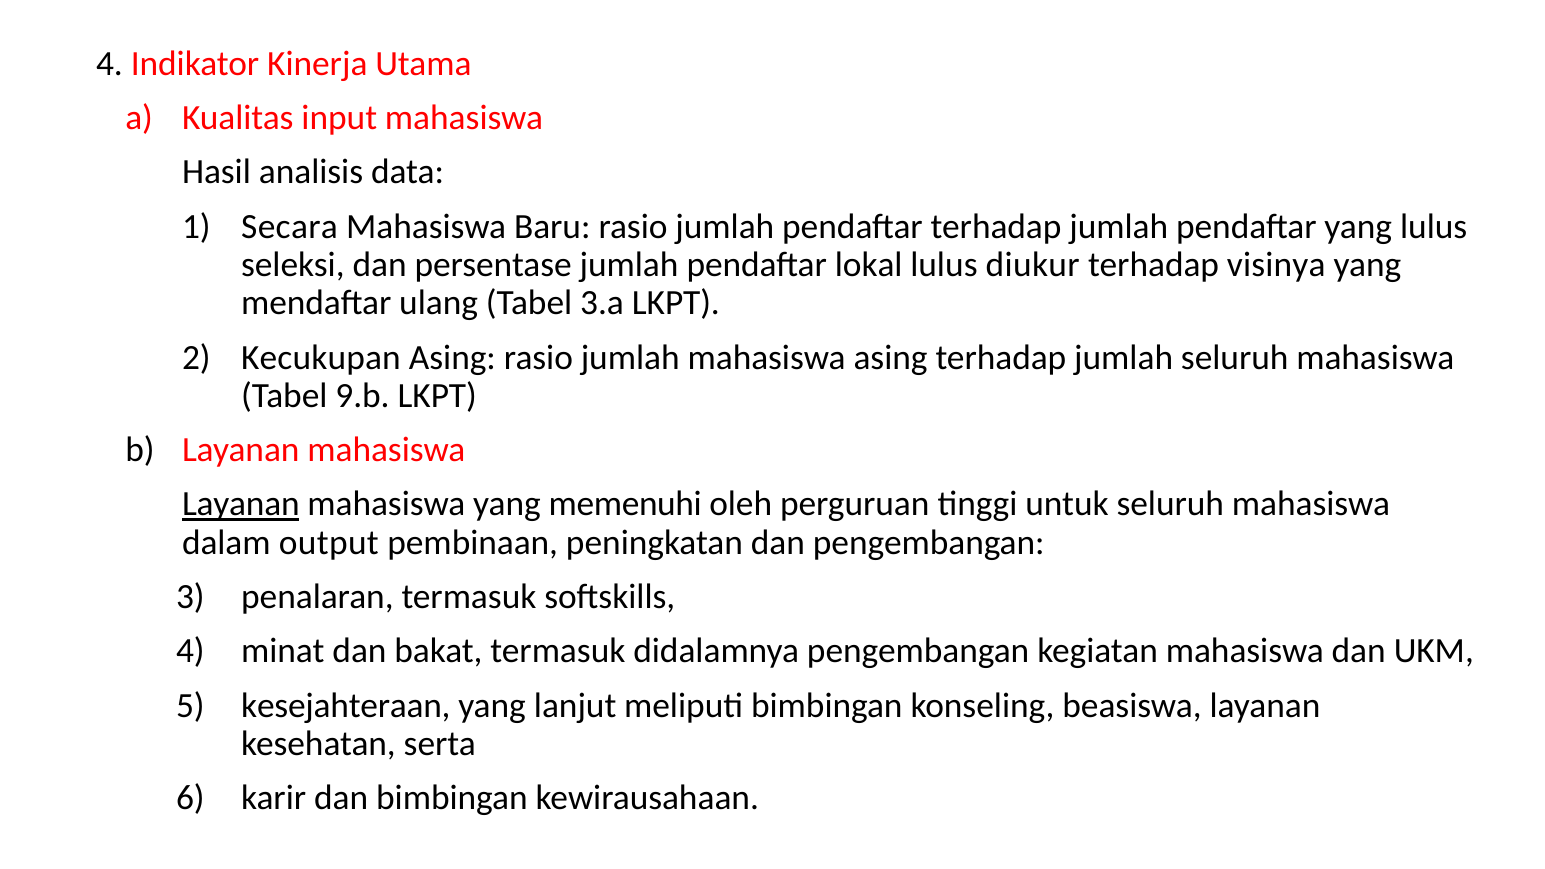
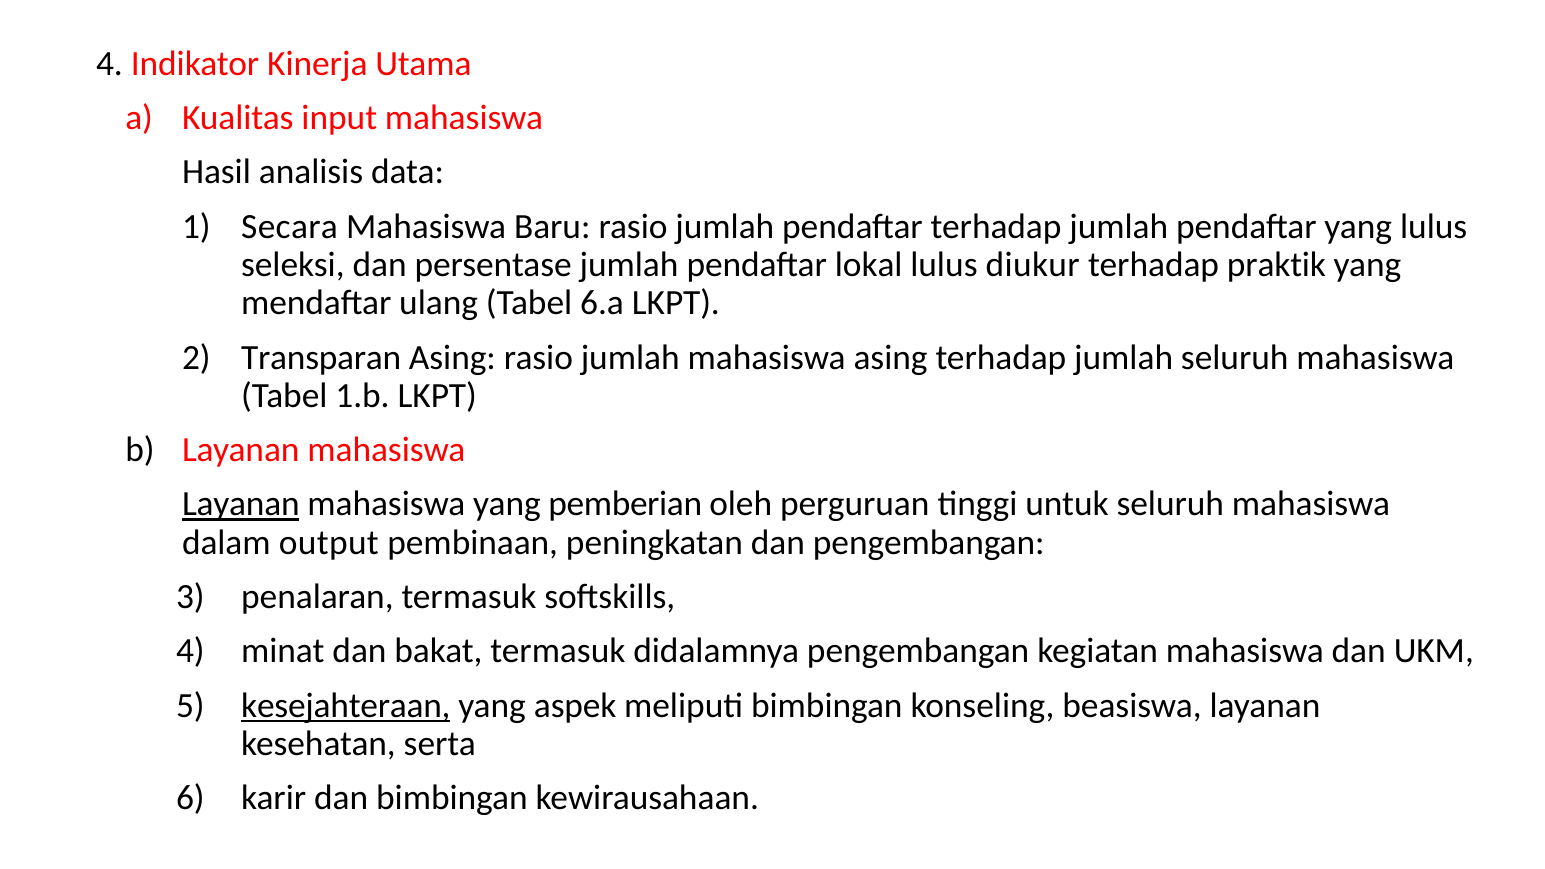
visinya: visinya -> praktik (1276, 265)
3.a: 3.a -> 6.a (602, 303)
Kecukupan: Kecukupan -> Transparan (321, 357)
9.b: 9.b -> 1.b (363, 396)
memenuhi: memenuhi -> pemberian (625, 504)
kesejahteraan underline: none -> present (346, 706)
lanjut: lanjut -> aspek (575, 706)
